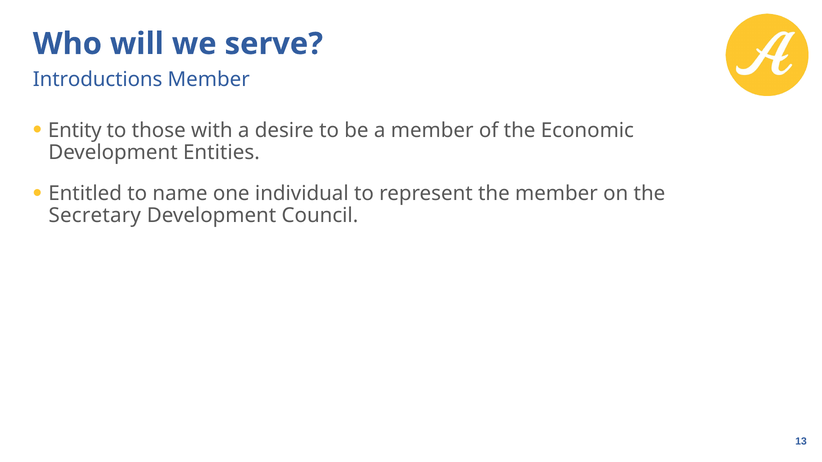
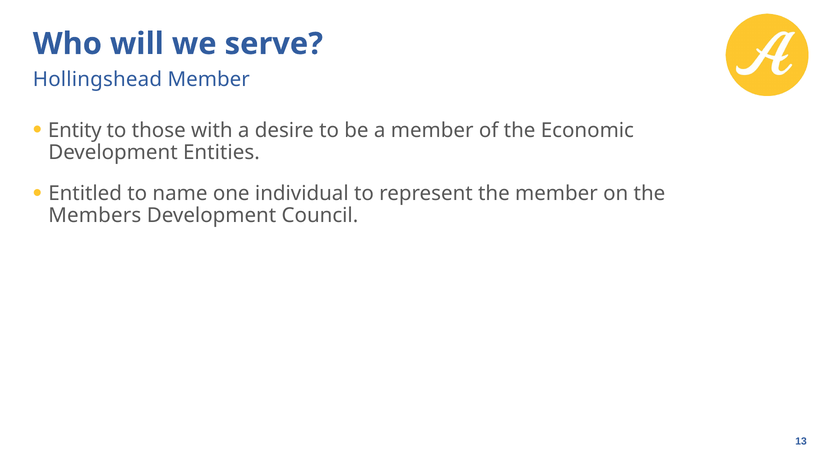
Introductions: Introductions -> Hollingshead (97, 80)
Secretary: Secretary -> Members (95, 216)
